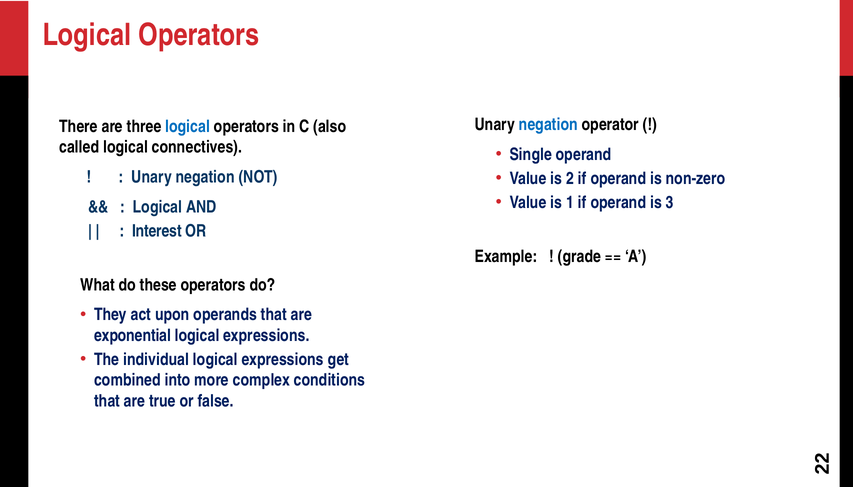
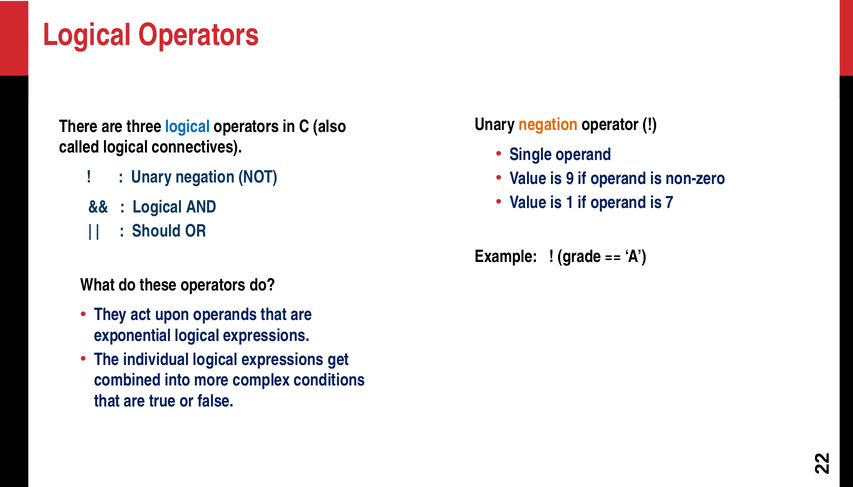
negation colour: blue -> orange (548, 125)
is 2: 2 -> 9 (570, 179)
3: 3 -> 7 (670, 203)
Interest: Interest -> Should (157, 231)
